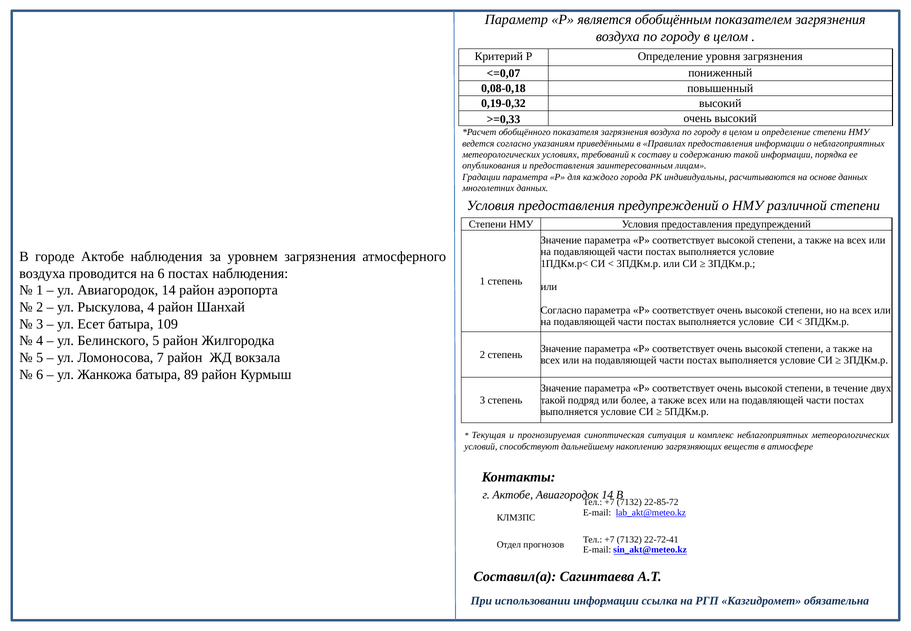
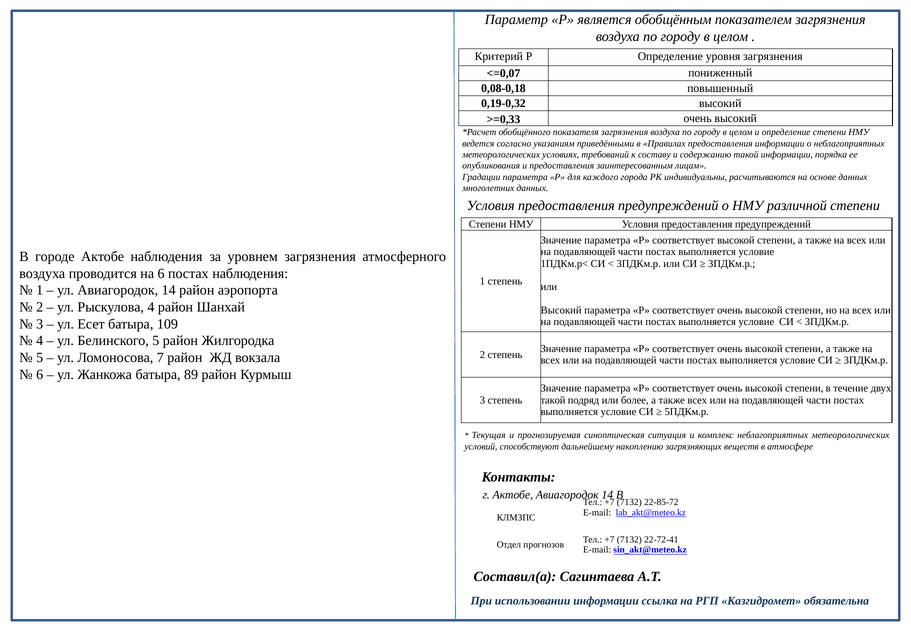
Согласно: Согласно -> Высокий (561, 310)
